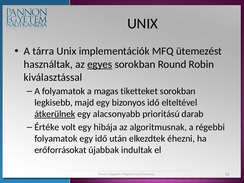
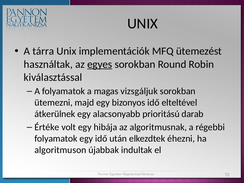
tiketteket: tiketteket -> vizsgáljuk (139, 91)
legkisebb: legkisebb -> ütemezni (54, 103)
átkerülnek underline: present -> none (55, 114)
erőforrásokat: erőforrásokat -> algoritmuson (60, 150)
